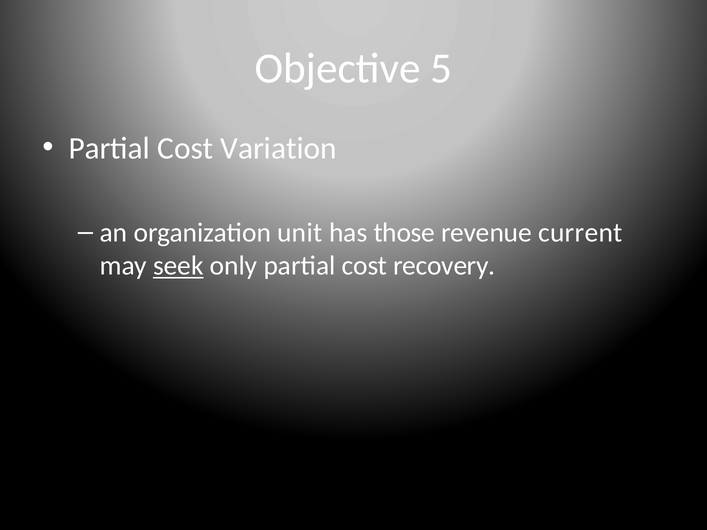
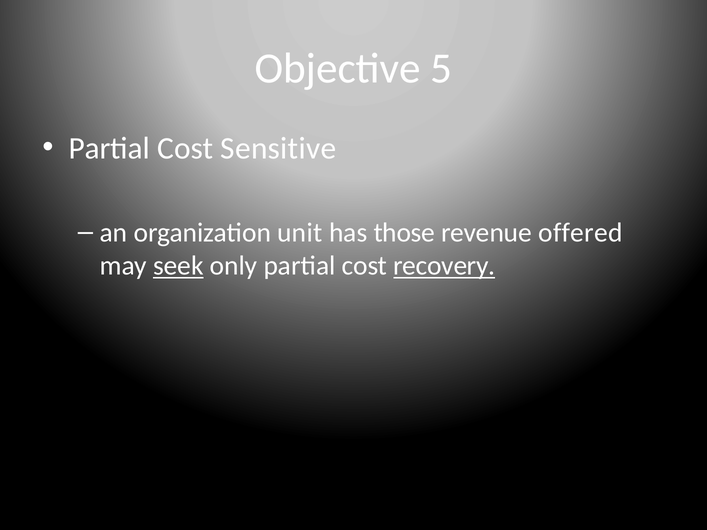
Variation: Variation -> Sensitive (278, 148)
current: current -> offered (580, 233)
recovery underline: none -> present (444, 266)
